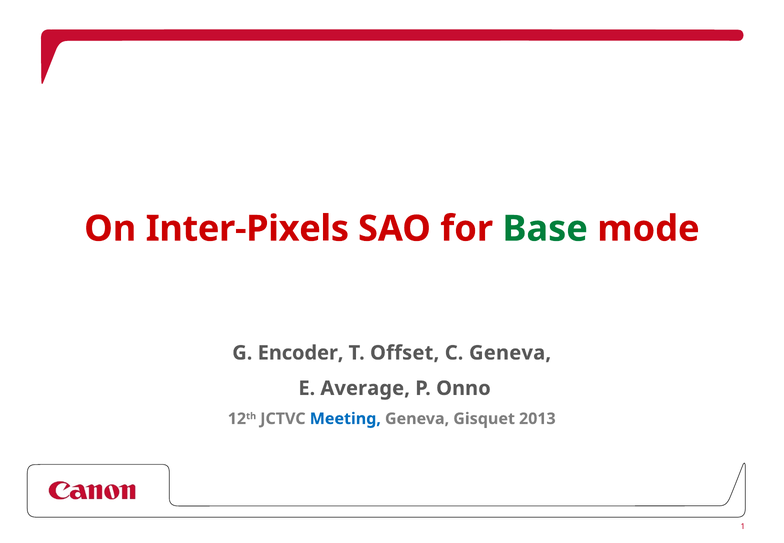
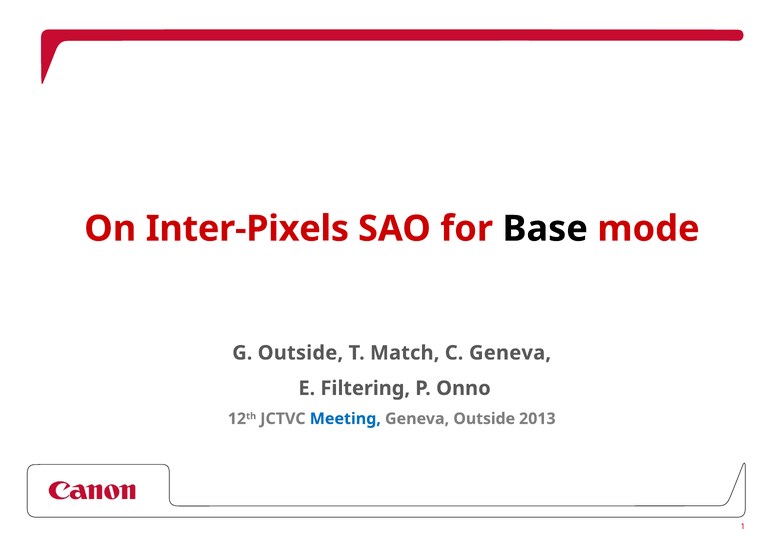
Base colour: green -> black (545, 229)
G Encoder: Encoder -> Outside (300, 353)
Offset: Offset -> Match (405, 353)
Average: Average -> Filtering (365, 388)
Geneva Gisquet: Gisquet -> Outside (484, 419)
